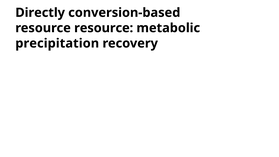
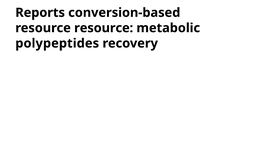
Directly: Directly -> Reports (40, 13)
precipitation: precipitation -> polypeptides (57, 43)
